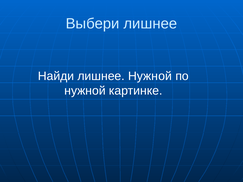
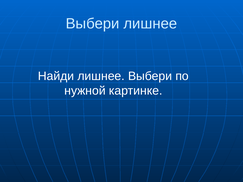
лишнее Нужной: Нужной -> Выбери (150, 76)
